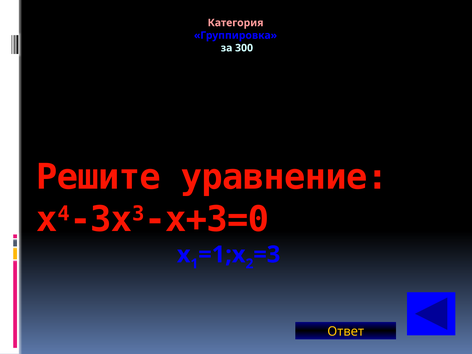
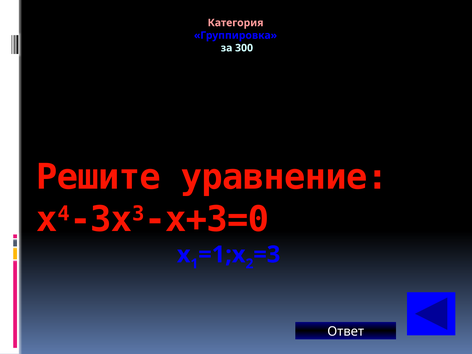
Ответ colour: yellow -> white (346, 331)
